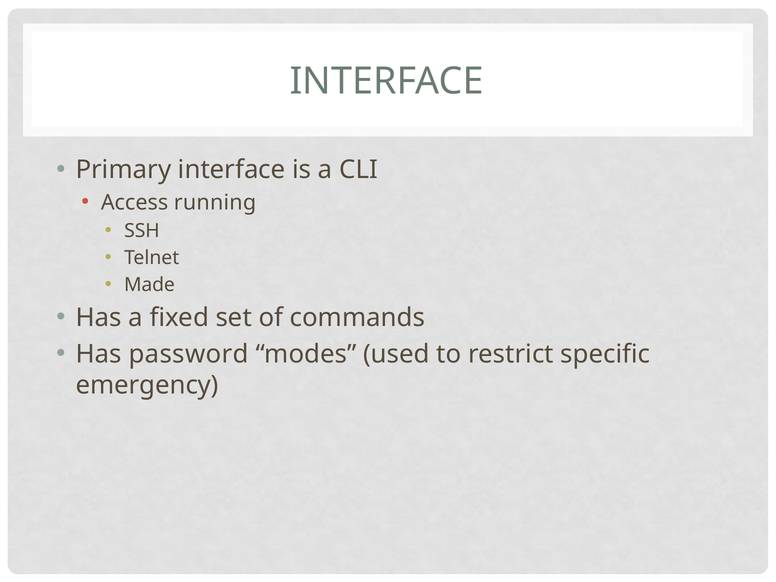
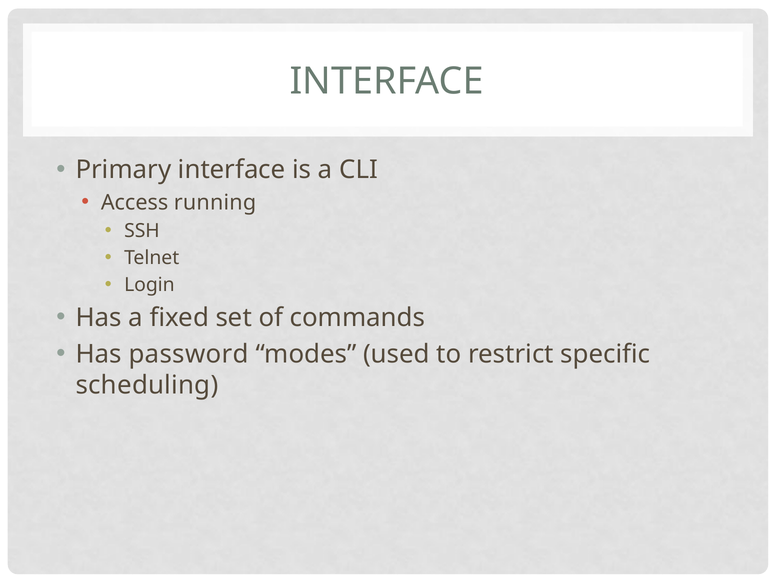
Made: Made -> Login (149, 285)
emergency: emergency -> scheduling (147, 385)
